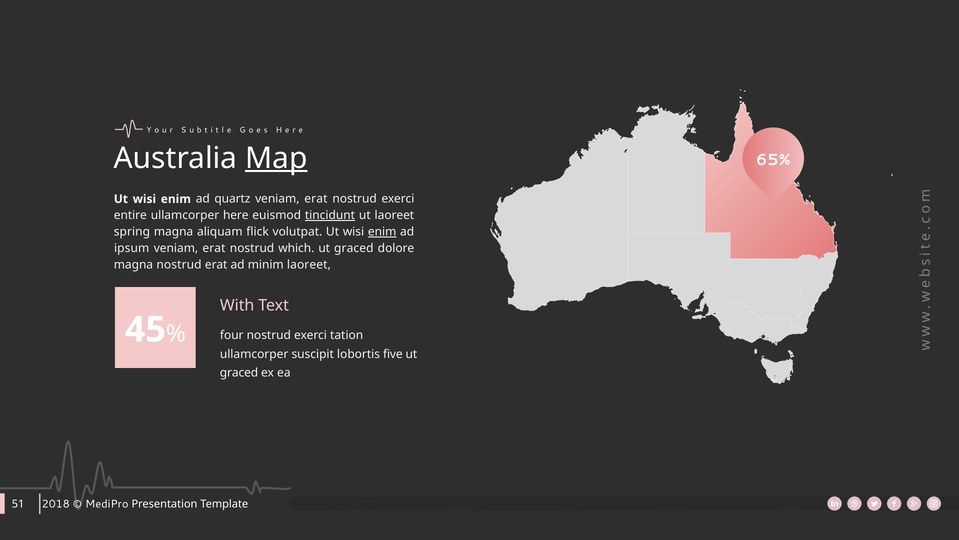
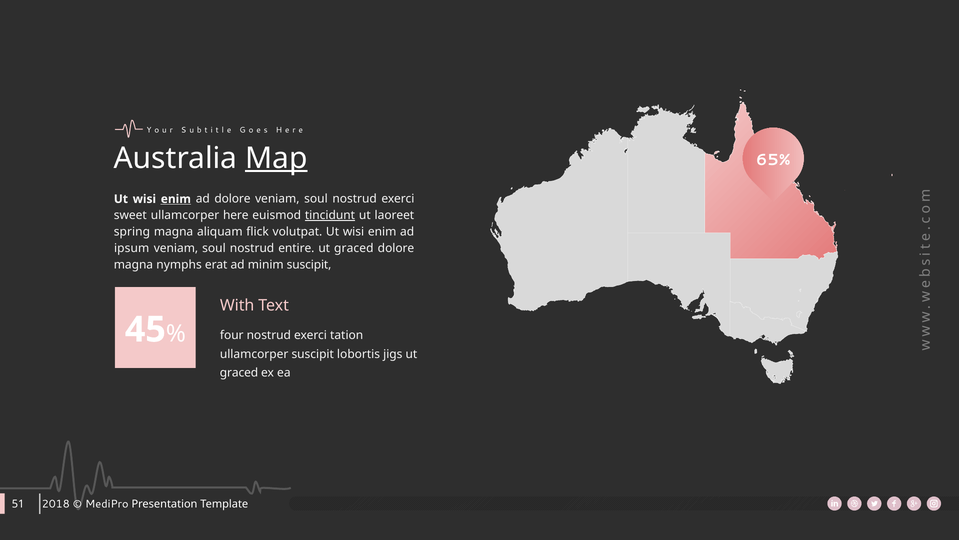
enim underline: none -> present (176, 199)
ad quartz: quartz -> dolore (232, 199)
erat: erat -> soul (316, 199)
entire: entire -> sweet (130, 215)
enim underline: present -> none (382, 232)
erat: erat -> soul (214, 248)
which: which -> entire (296, 248)
magna nostrud: nostrud -> nymphs (179, 264)
minim laoreet: laoreet -> suscipit (309, 264)
five: five -> jigs (393, 354)
